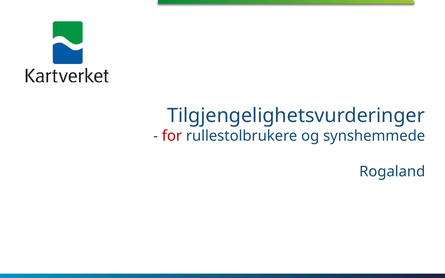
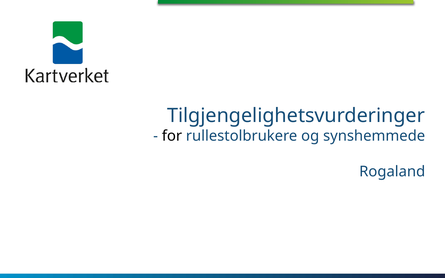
for colour: red -> black (172, 136)
